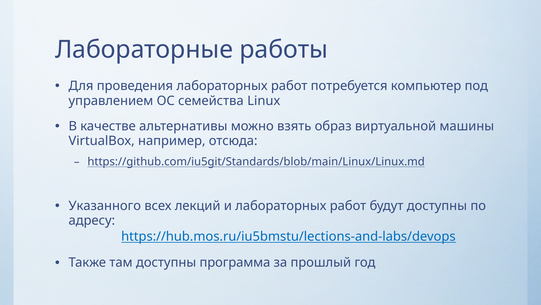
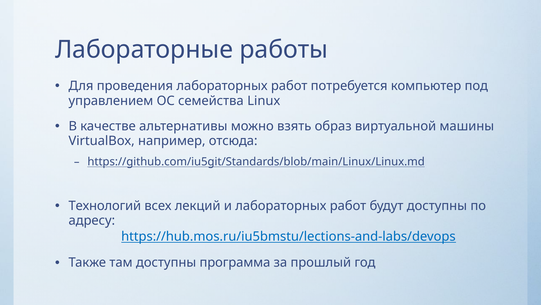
Указанного: Указанного -> Технологий (105, 205)
